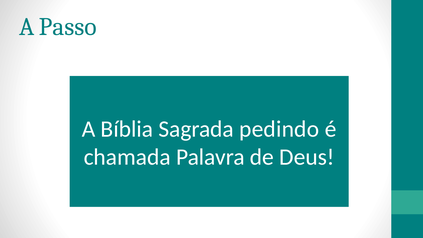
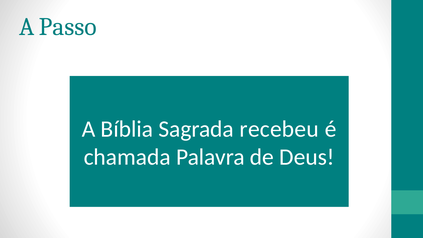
pedindo: pedindo -> recebeu (279, 129)
